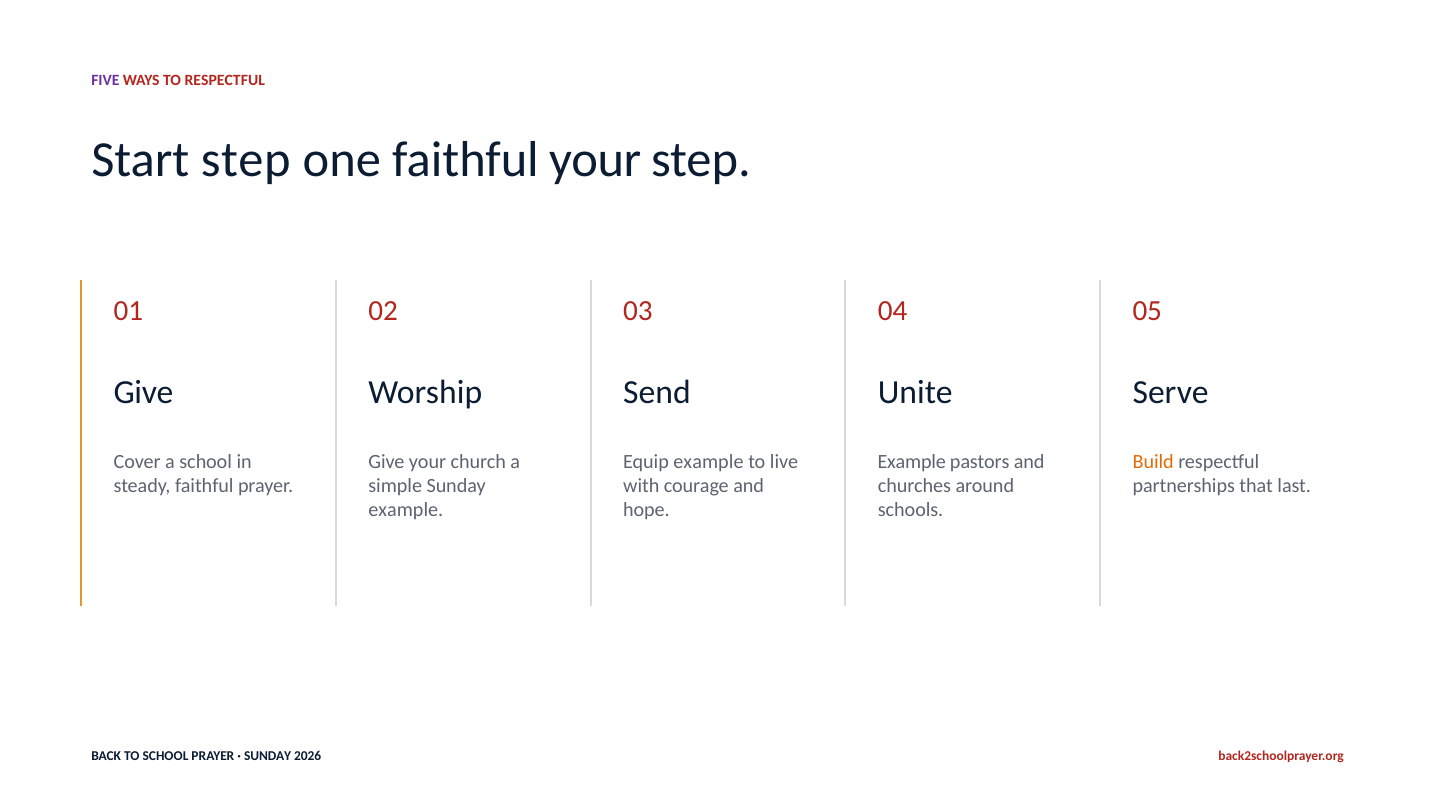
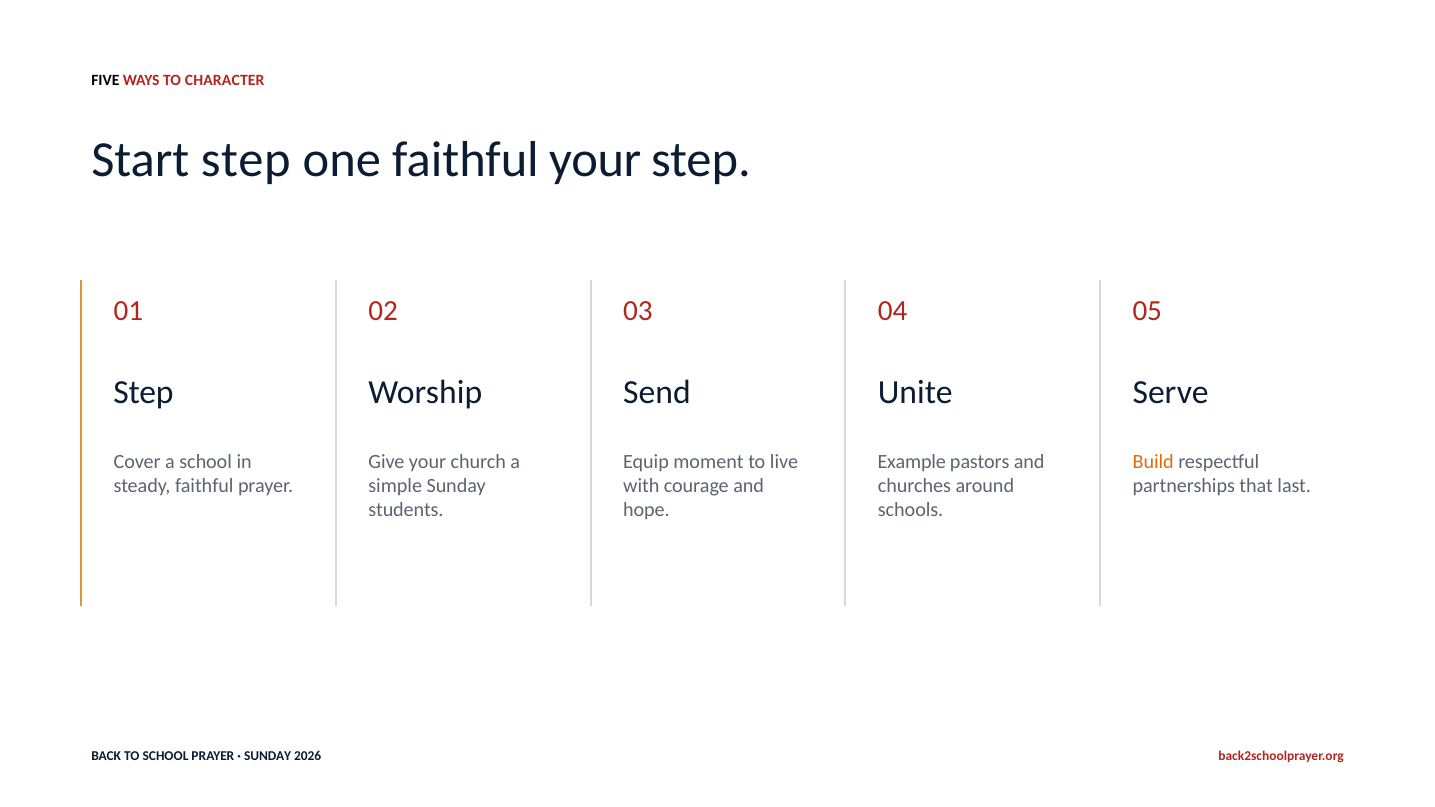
FIVE colour: purple -> black (105, 81)
TO RESPECTFUL: RESPECTFUL -> CHARACTER (225, 81)
Give: Give -> Step (143, 392)
Equip example: example -> moment (709, 462)
example: example -> students (406, 510)
